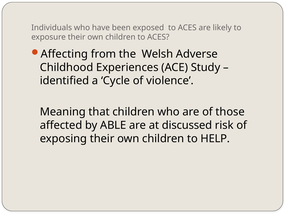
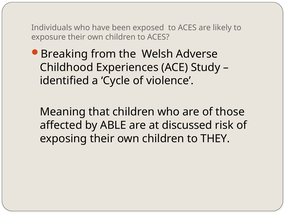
Affecting: Affecting -> Breaking (64, 54)
HELP: HELP -> THEY (215, 138)
